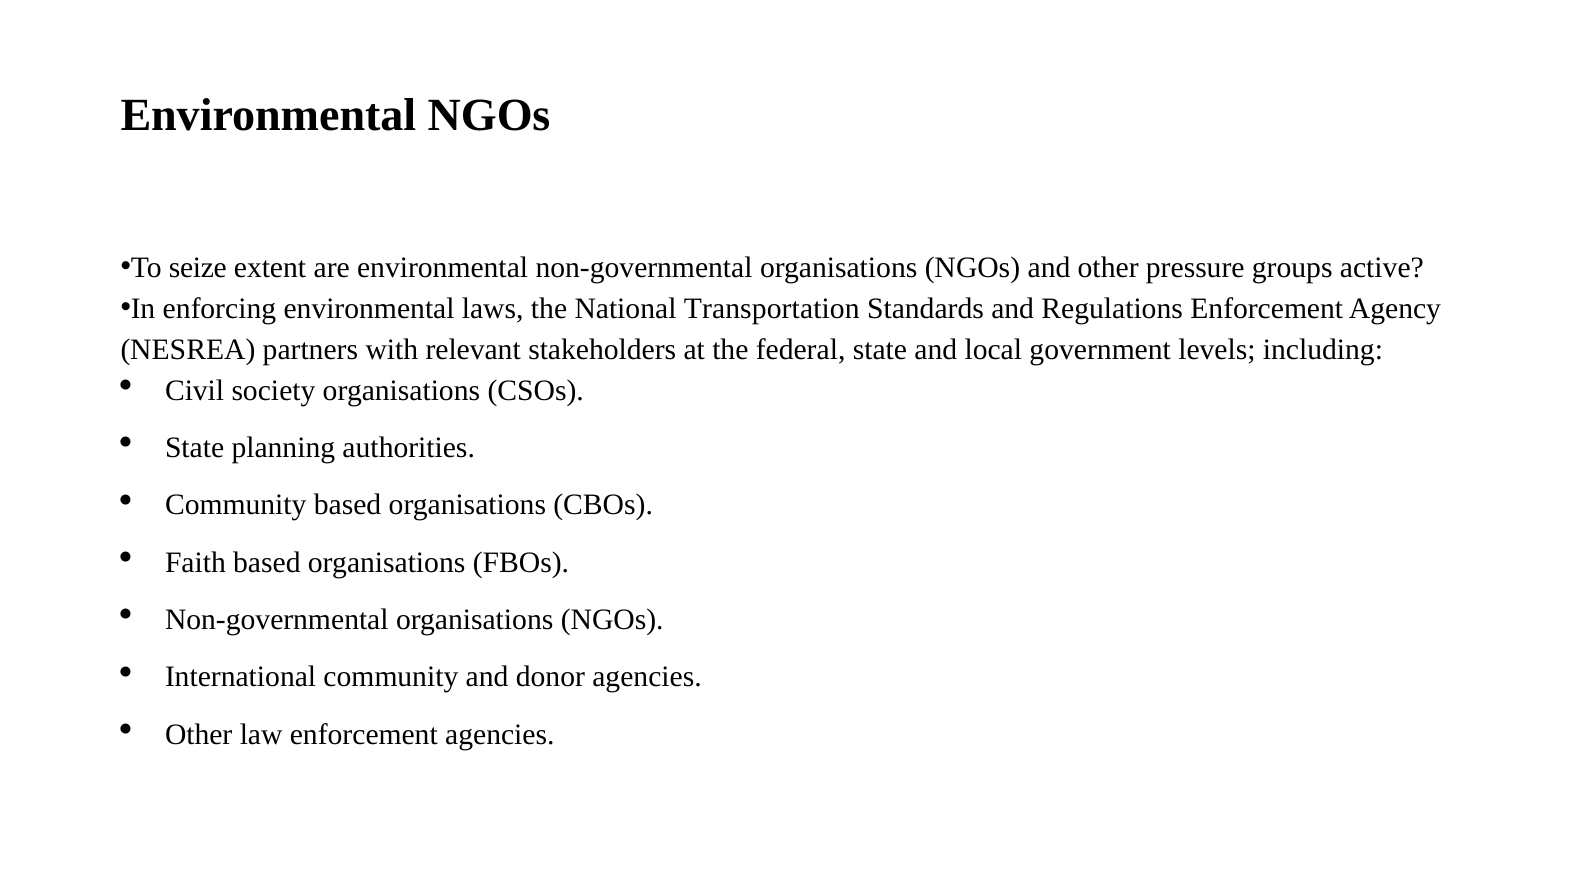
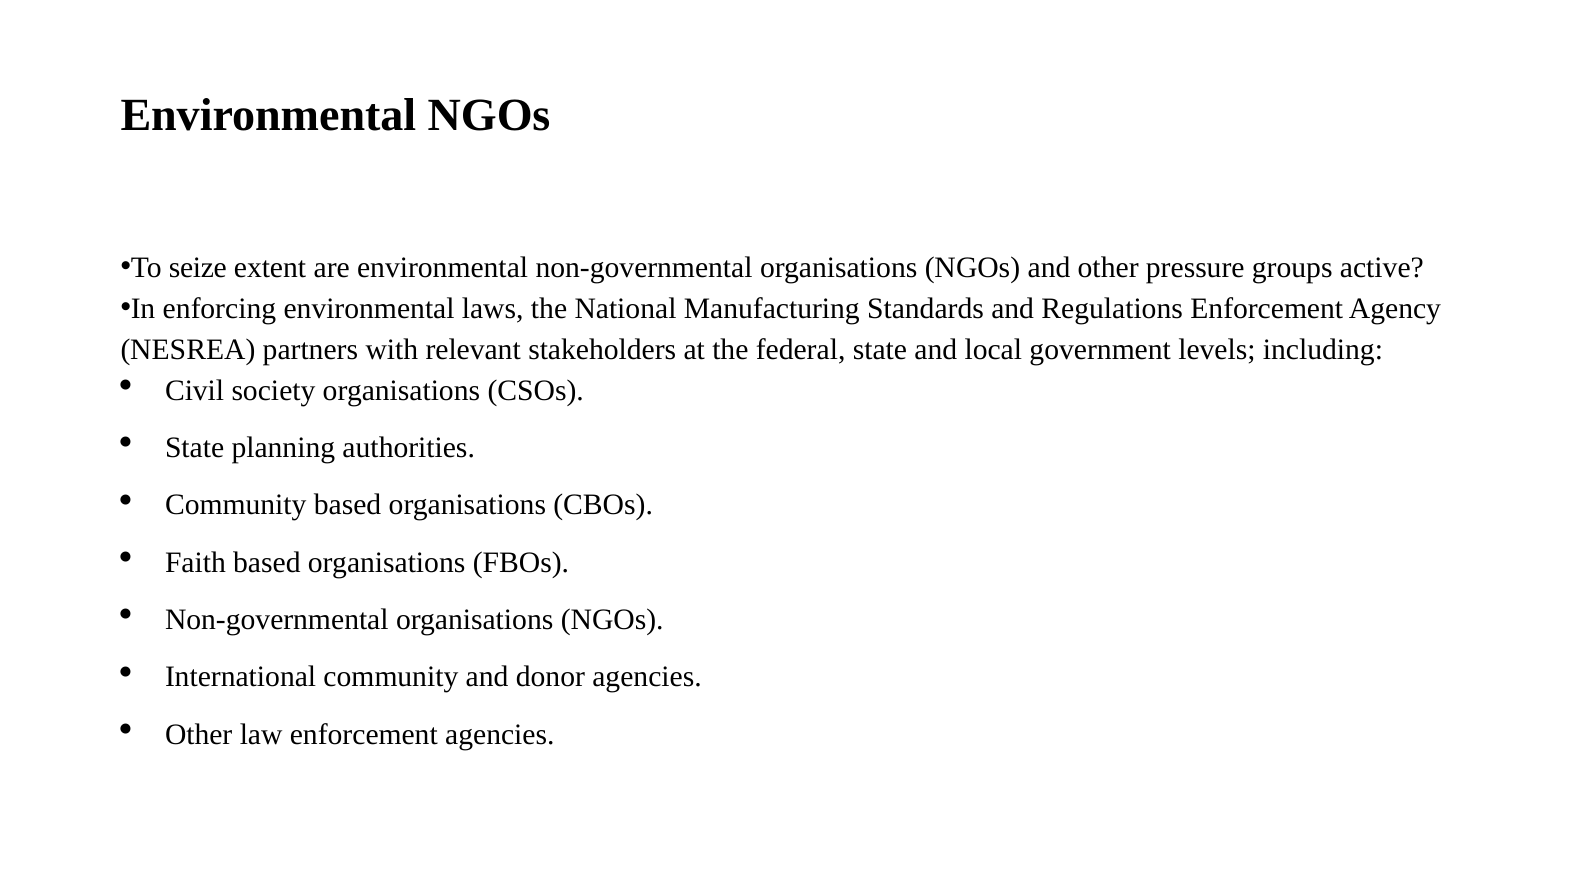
Transportation: Transportation -> Manufacturing (772, 309)
